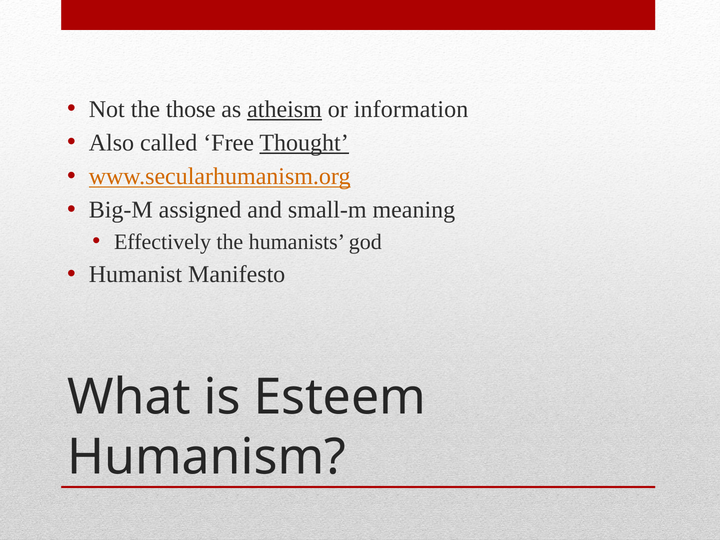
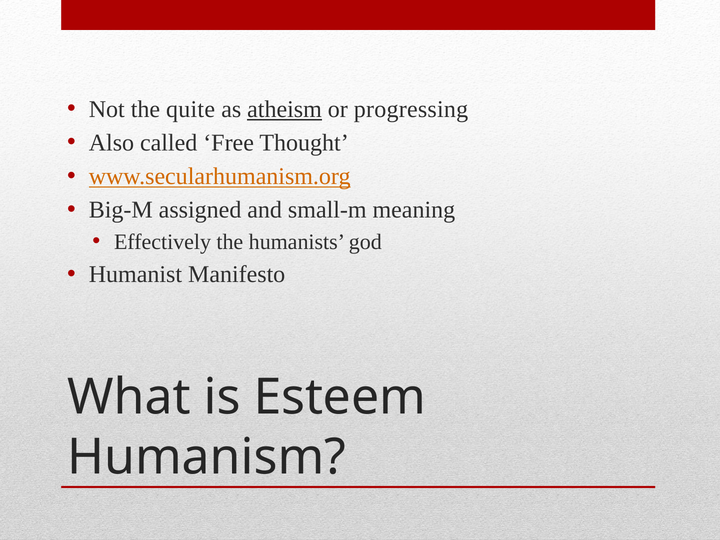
those: those -> quite (191, 109)
information: information -> progressing (411, 109)
Thought underline: present -> none (304, 143)
